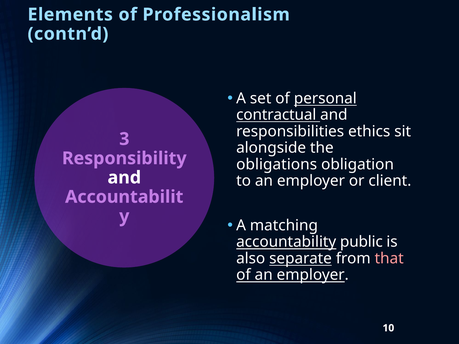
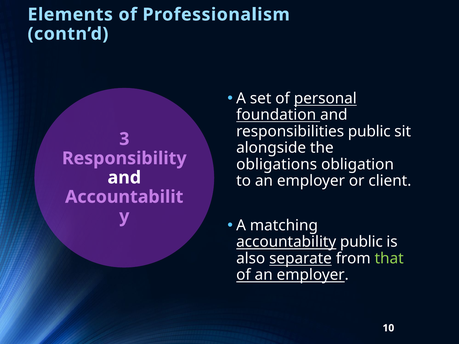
contractual: contractual -> foundation (276, 115)
responsibilities ethics: ethics -> public (369, 131)
that colour: pink -> light green (389, 259)
